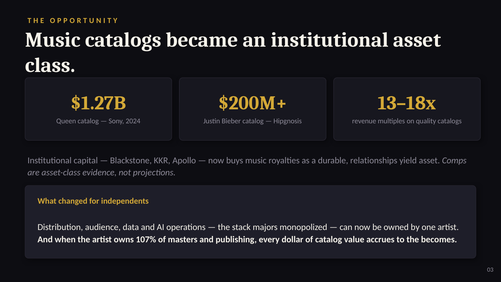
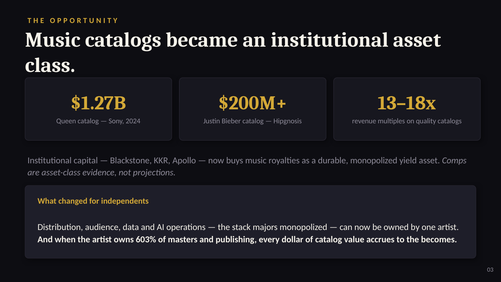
durable relationships: relationships -> monopolized (374, 161)
107%: 107% -> 603% (146, 239)
